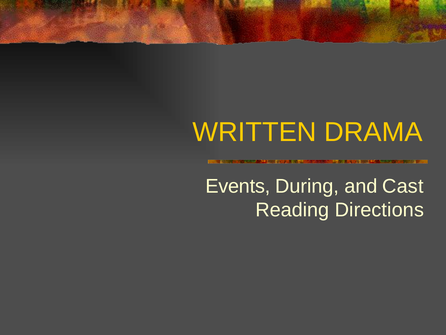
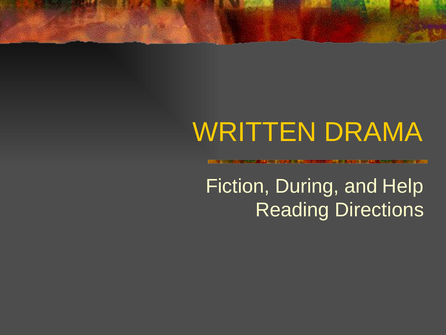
Events: Events -> Fiction (238, 186)
Cast: Cast -> Help (403, 186)
